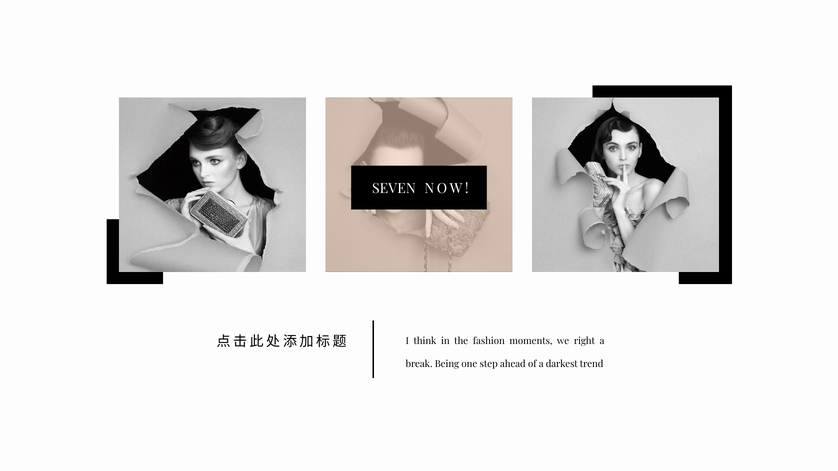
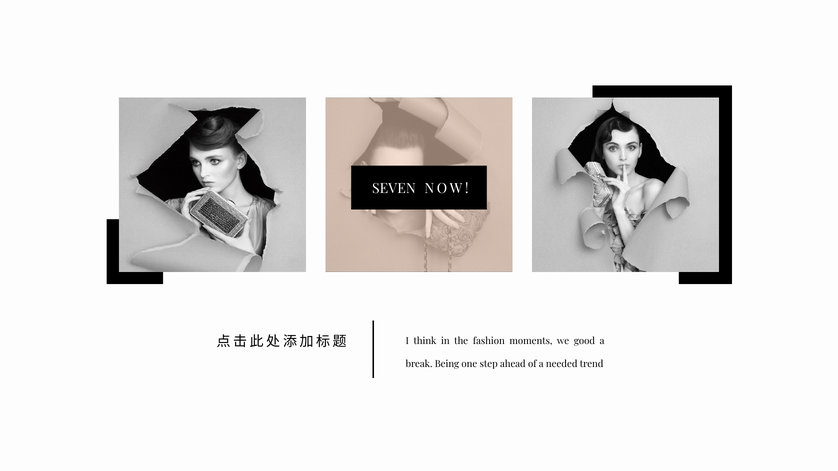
right: right -> good (584, 341)
darkest: darkest -> needed (562, 364)
